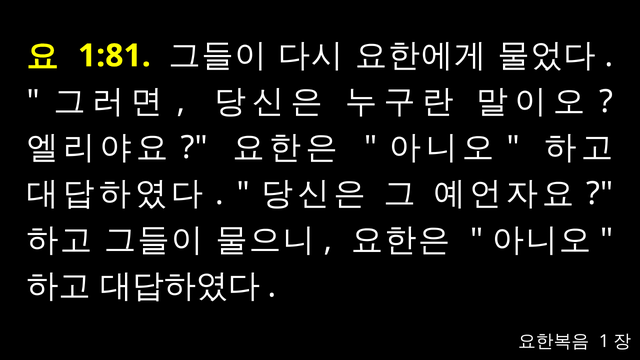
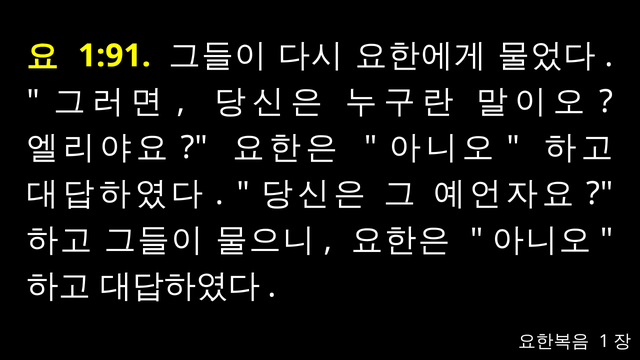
1:81: 1:81 -> 1:91 (114, 56)
